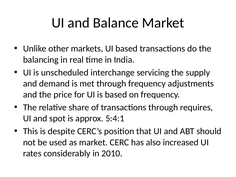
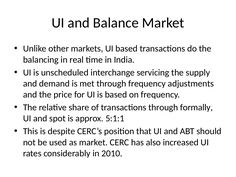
requires: requires -> formally (197, 107)
5:4:1: 5:4:1 -> 5:1:1 (115, 118)
